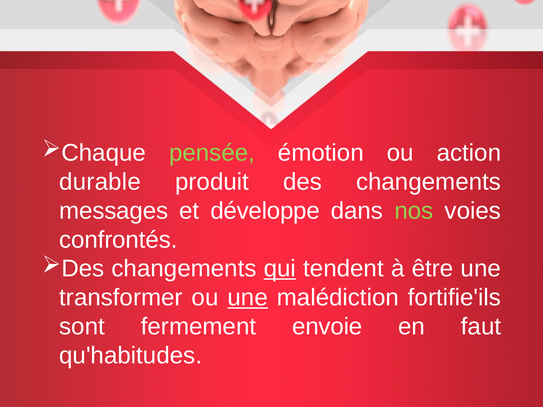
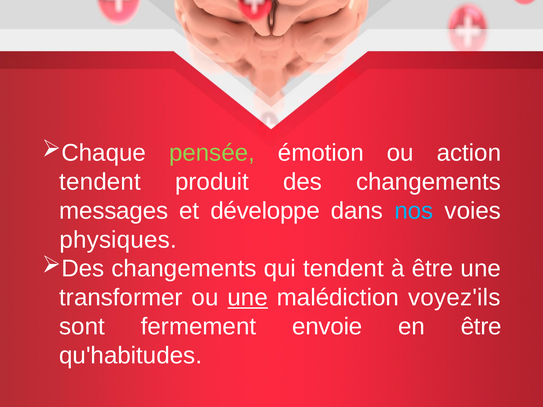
durable: durable -> tendent (100, 182)
nos colour: light green -> light blue (414, 211)
confrontés: confrontés -> physiques (118, 240)
qui underline: present -> none (280, 269)
fortifie'ils: fortifie'ils -> voyez'ils (454, 298)
en faut: faut -> être (481, 327)
